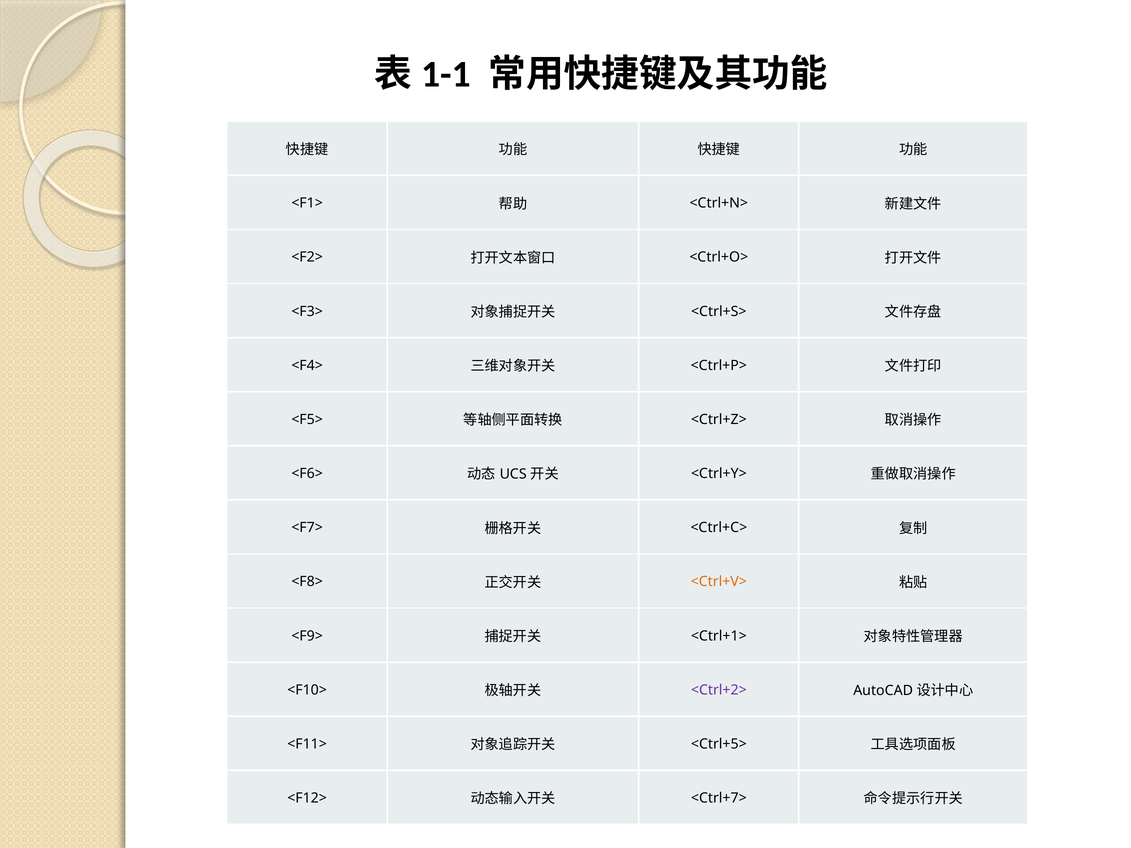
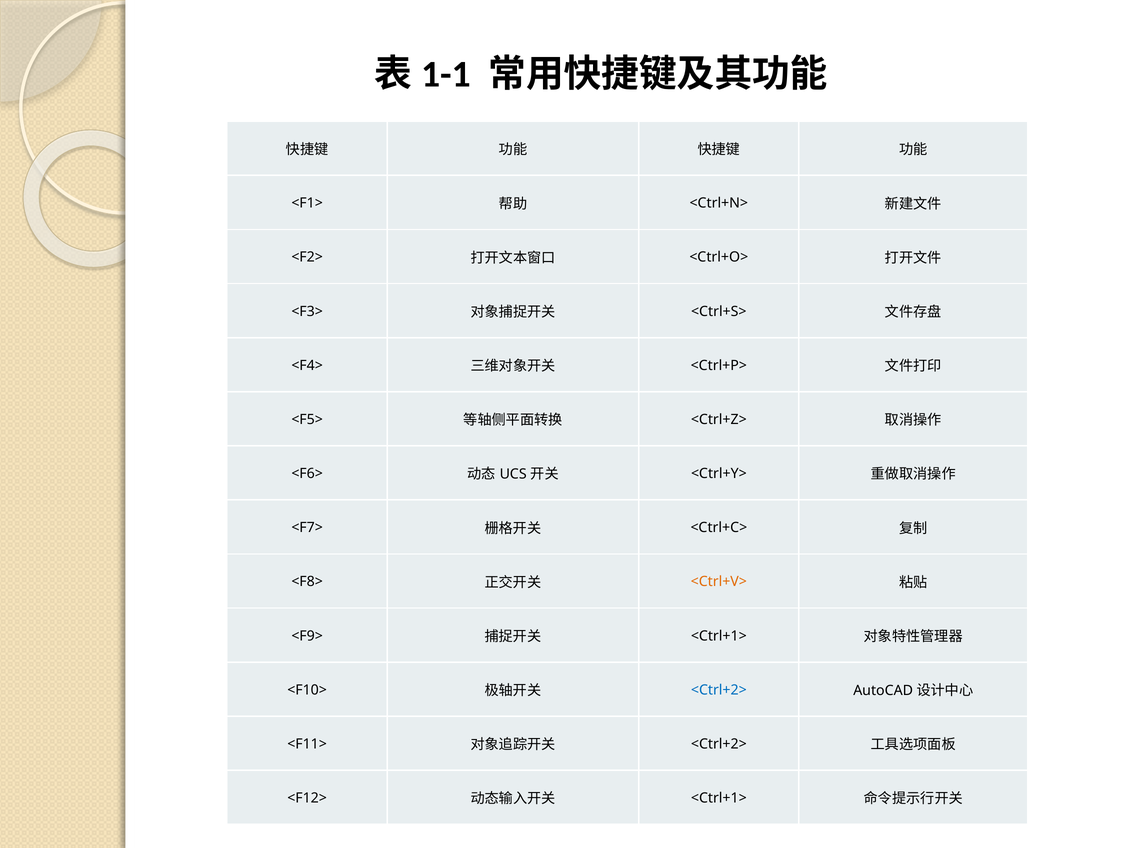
<Ctrl+2> colour: purple -> blue (719, 690)
<Ctrl+5>: <Ctrl+5> -> <Ctrl+2> (719, 744)
<Ctrl+7>: <Ctrl+7> -> <Ctrl+1> (719, 798)
